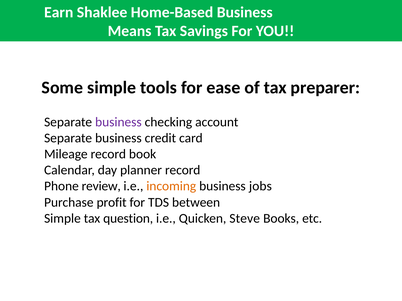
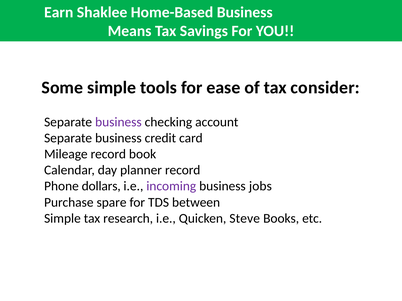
preparer: preparer -> consider (325, 88)
review: review -> dollars (101, 187)
incoming colour: orange -> purple (171, 187)
profit: profit -> spare (112, 203)
question: question -> research (128, 219)
